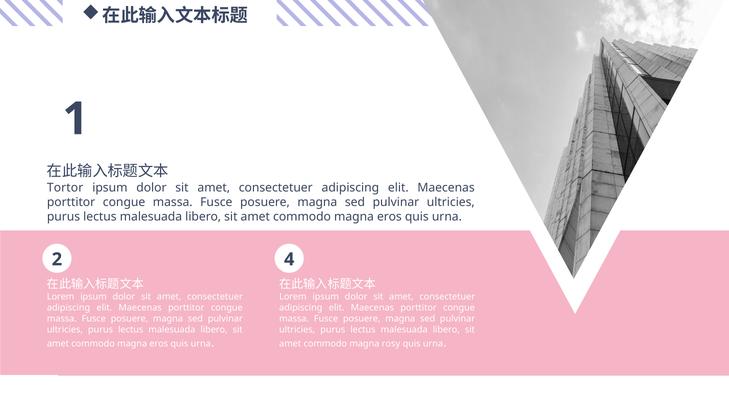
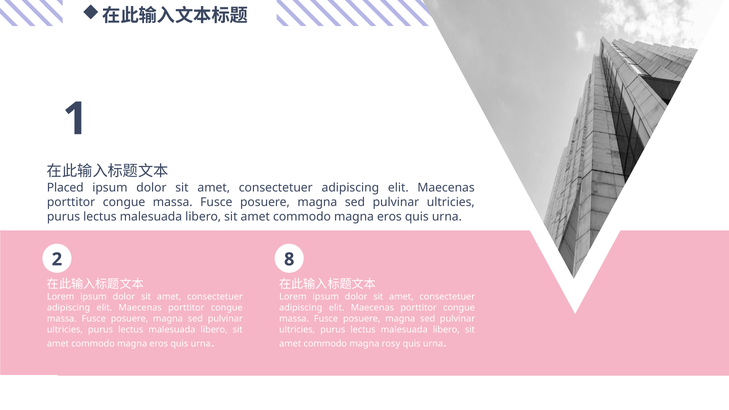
Tortor: Tortor -> Placed (65, 188)
4: 4 -> 8 (289, 259)
